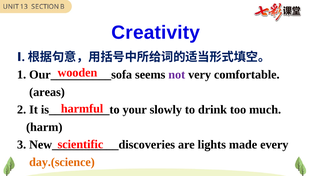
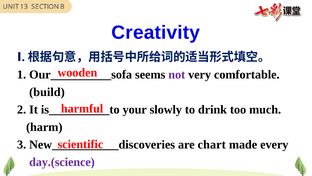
areas: areas -> build (47, 92)
lights: lights -> chart (212, 144)
day.(science colour: orange -> purple (62, 162)
